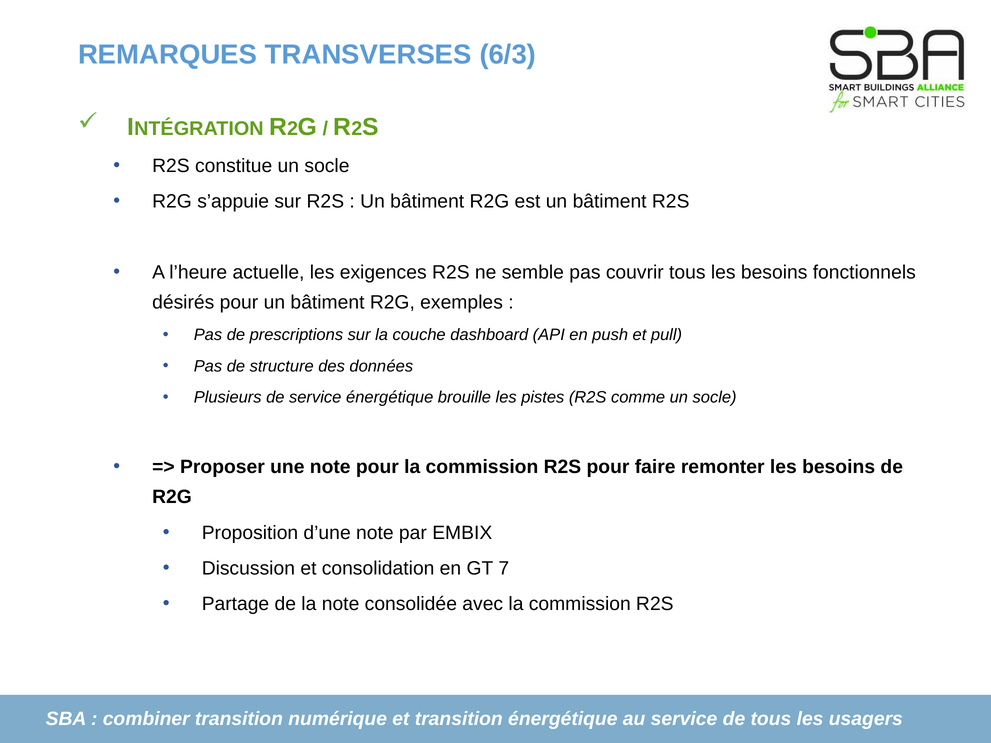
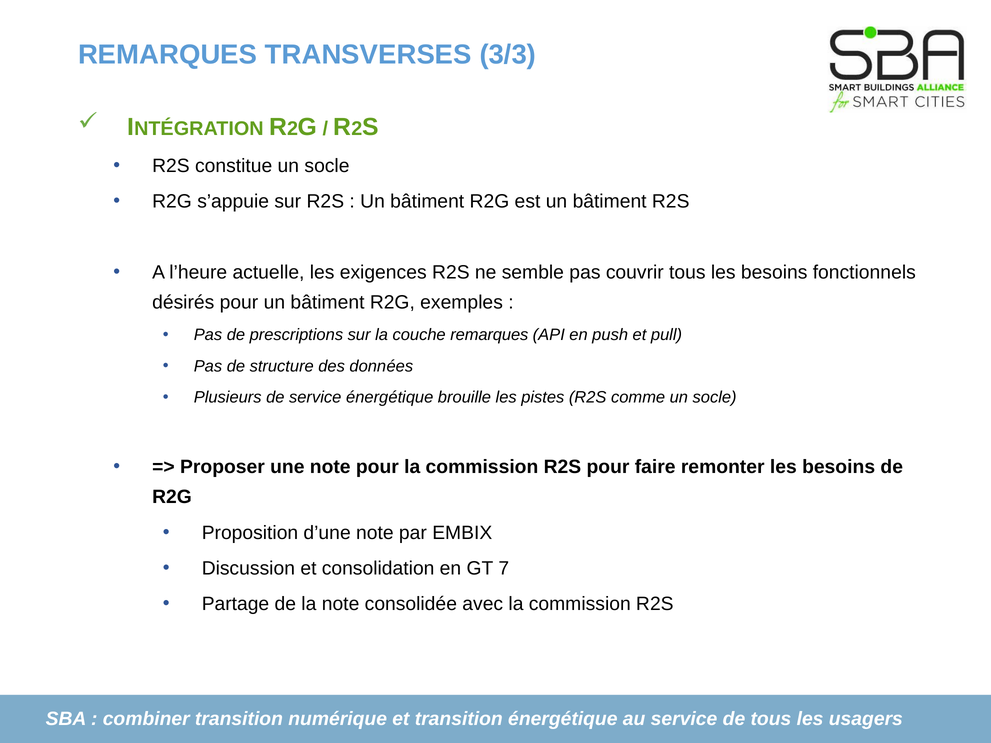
6/3: 6/3 -> 3/3 (508, 55)
couche dashboard: dashboard -> remarques (489, 335)
